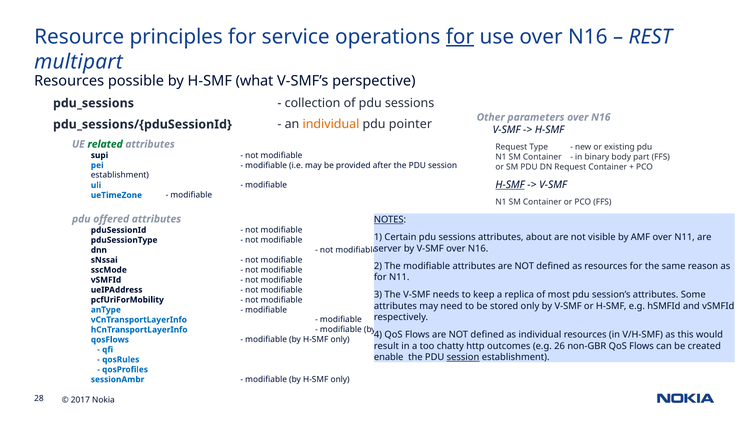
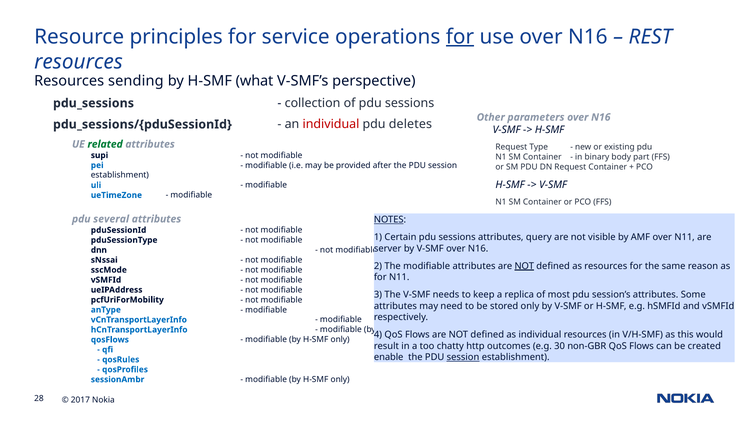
multipart: multipart -> resources (78, 62)
possible: possible -> sending (136, 81)
individual colour: orange -> red (331, 124)
pointer: pointer -> deletes (410, 124)
H-SMF underline: present -> none (510, 185)
offered: offered -> several (111, 219)
about: about -> query (539, 237)
NOT underline: none -> present (524, 266)
26: 26 -> 30 (560, 346)
